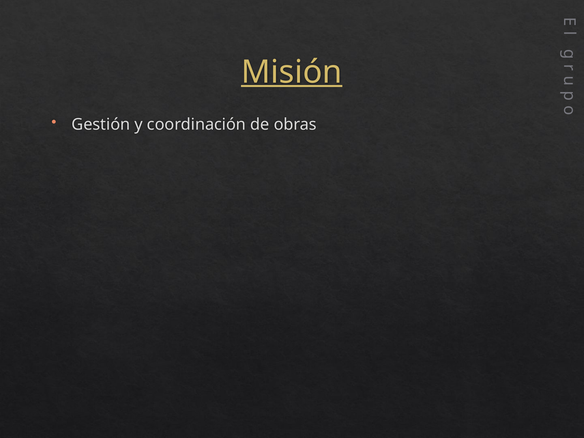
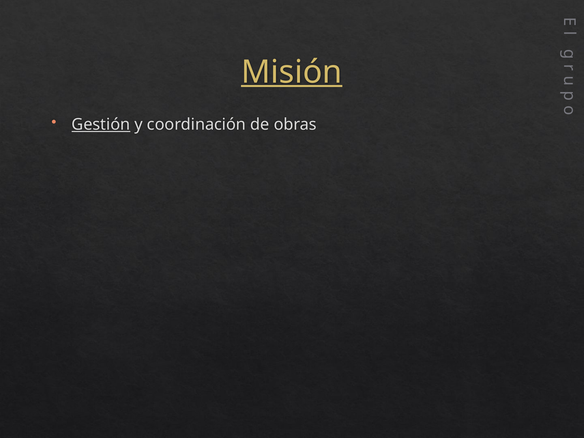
Gestión underline: none -> present (101, 124)
